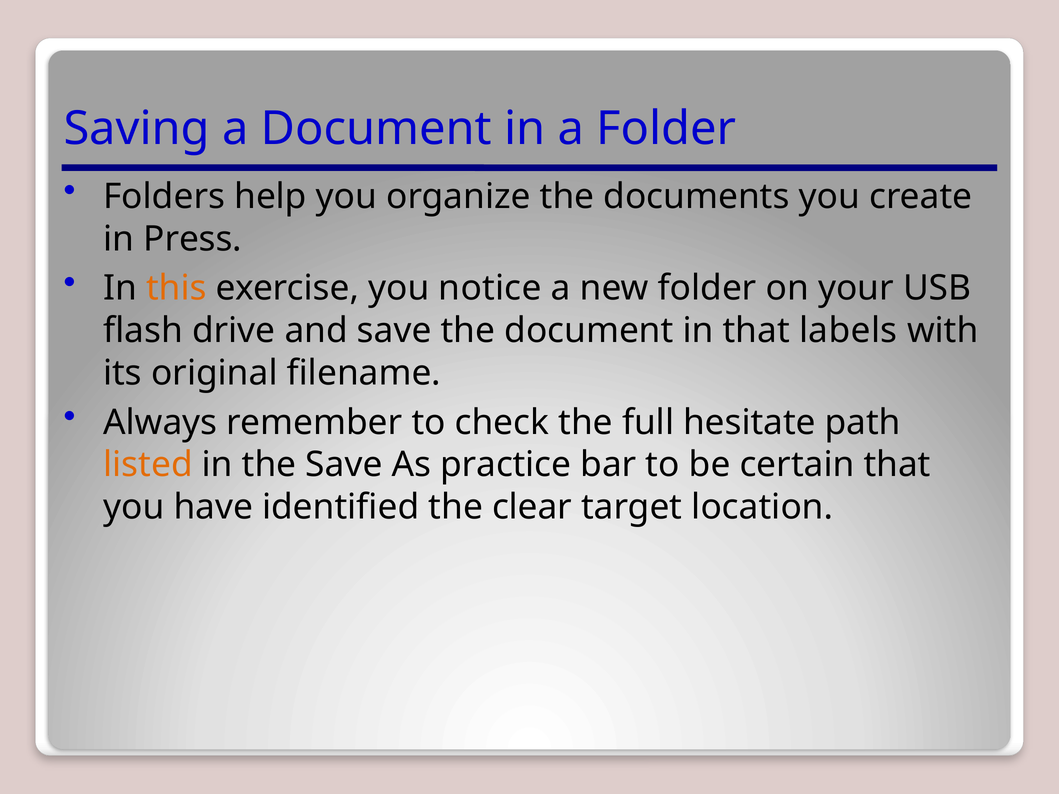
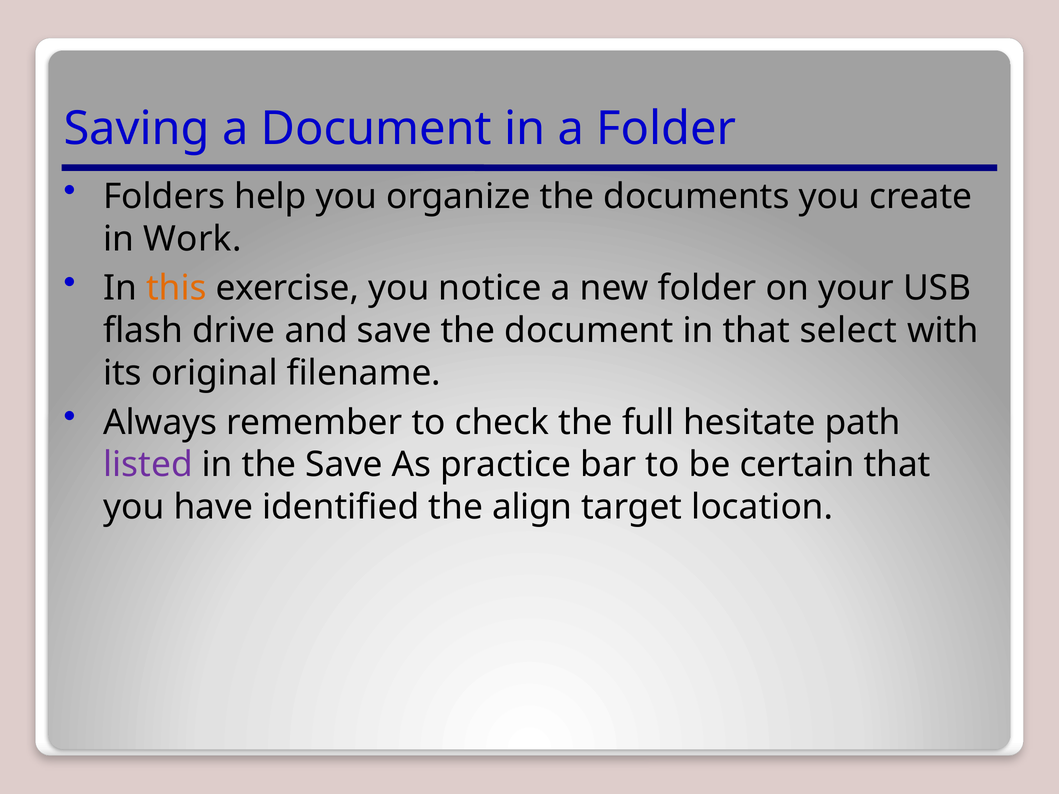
Press: Press -> Work (192, 239)
labels: labels -> select (848, 331)
listed colour: orange -> purple (148, 465)
clear: clear -> align (532, 507)
